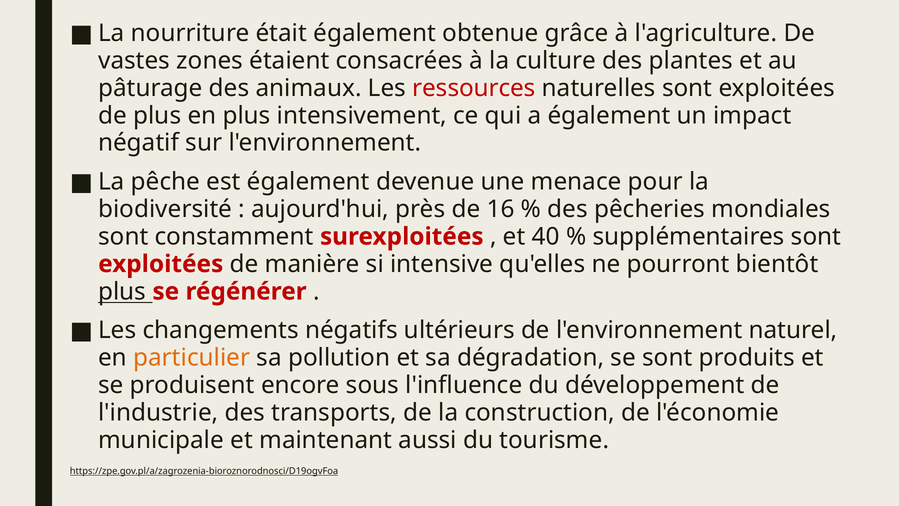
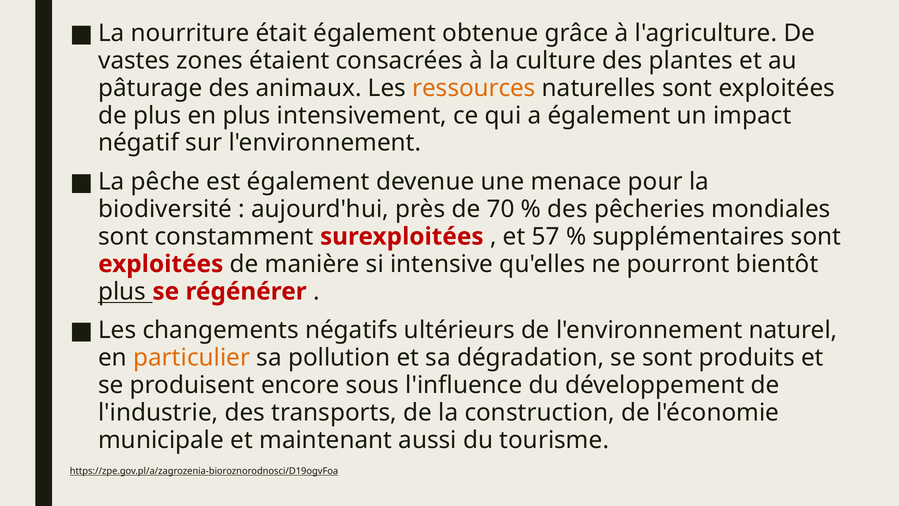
ressources colour: red -> orange (474, 88)
16: 16 -> 70 (501, 209)
40: 40 -> 57 (546, 236)
